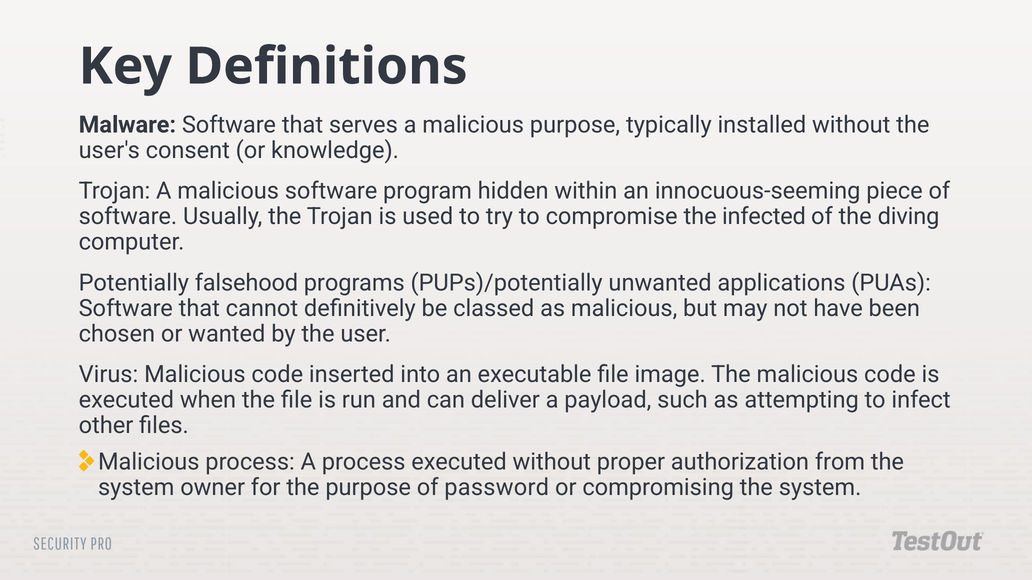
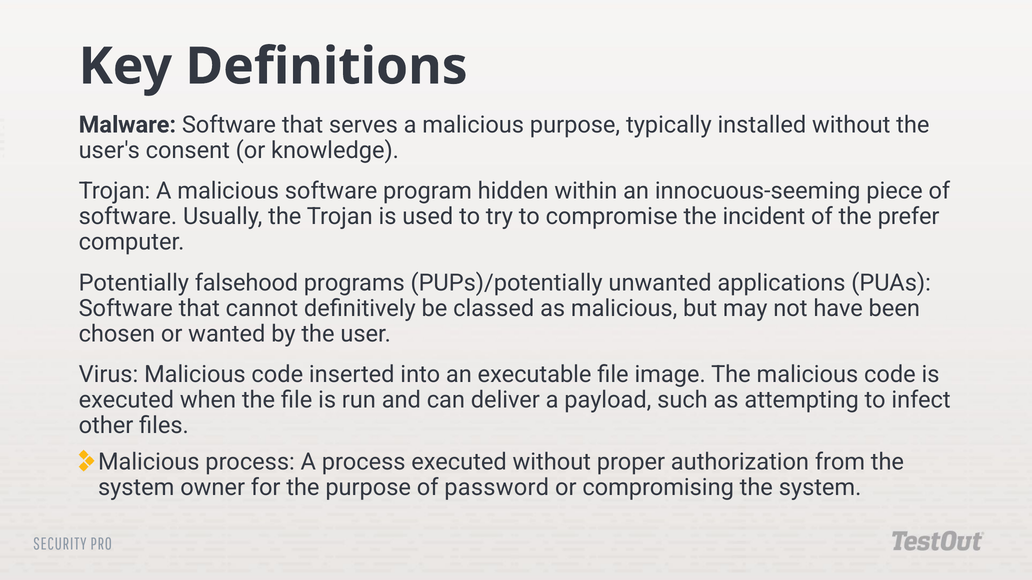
infected: infected -> incident (764, 217)
diving: diving -> prefer (909, 217)
